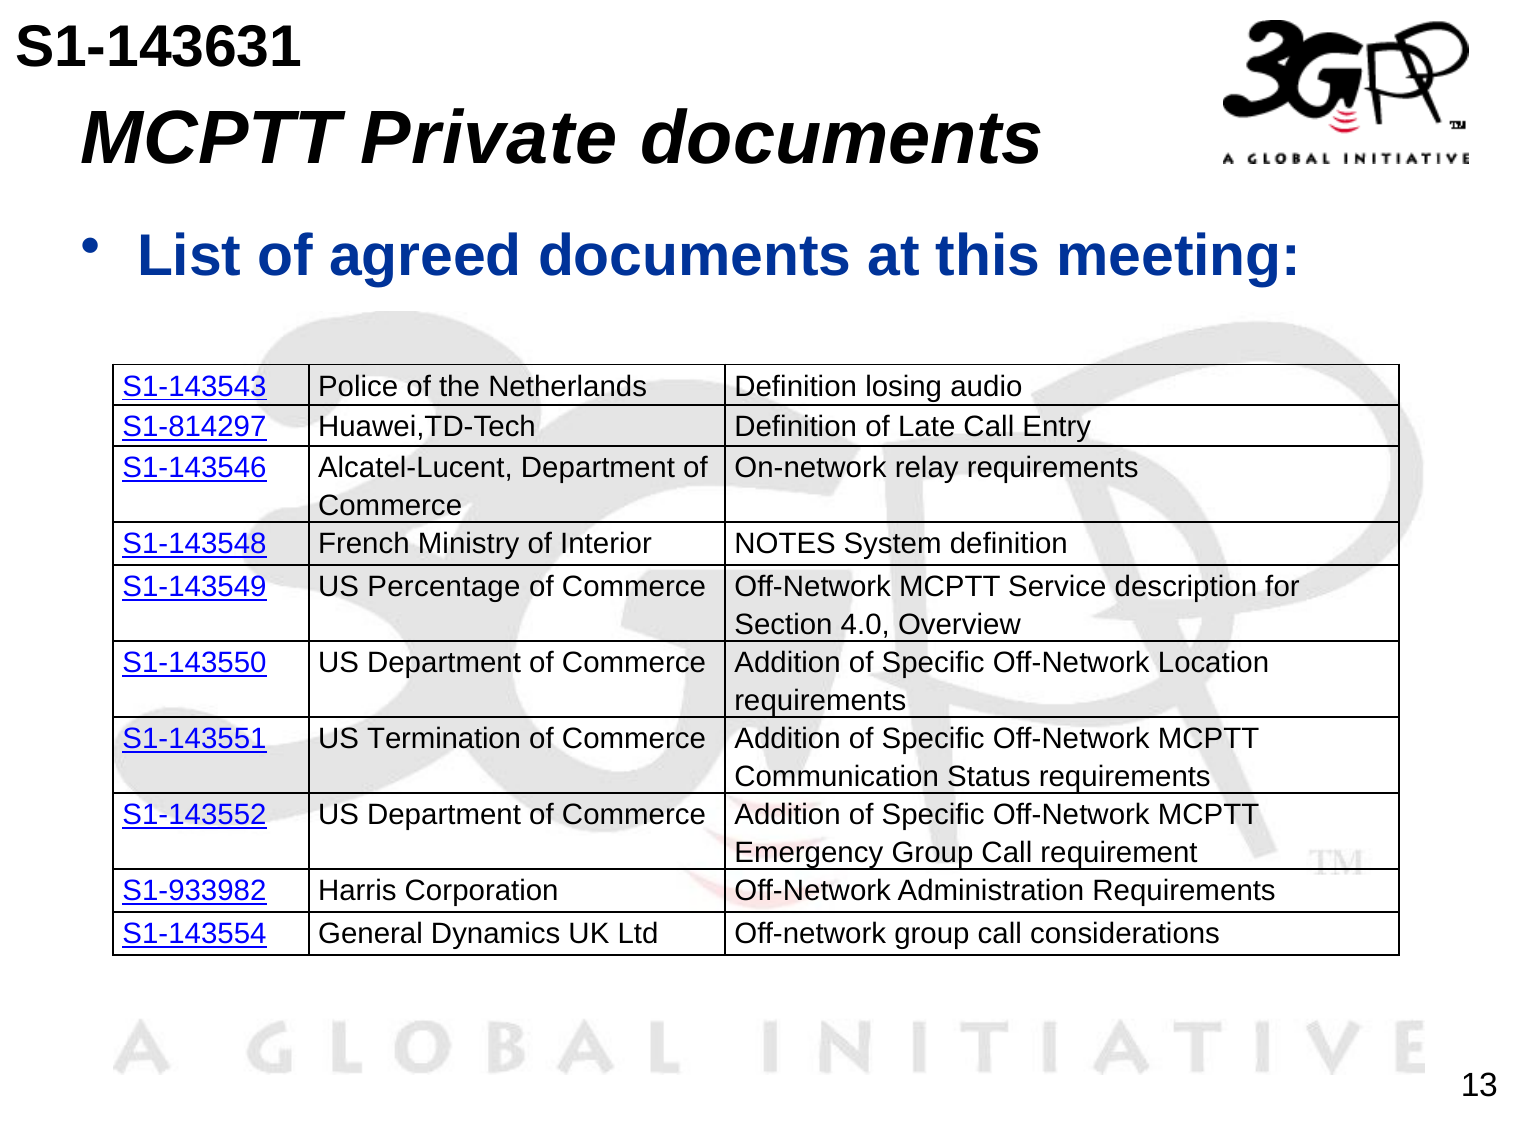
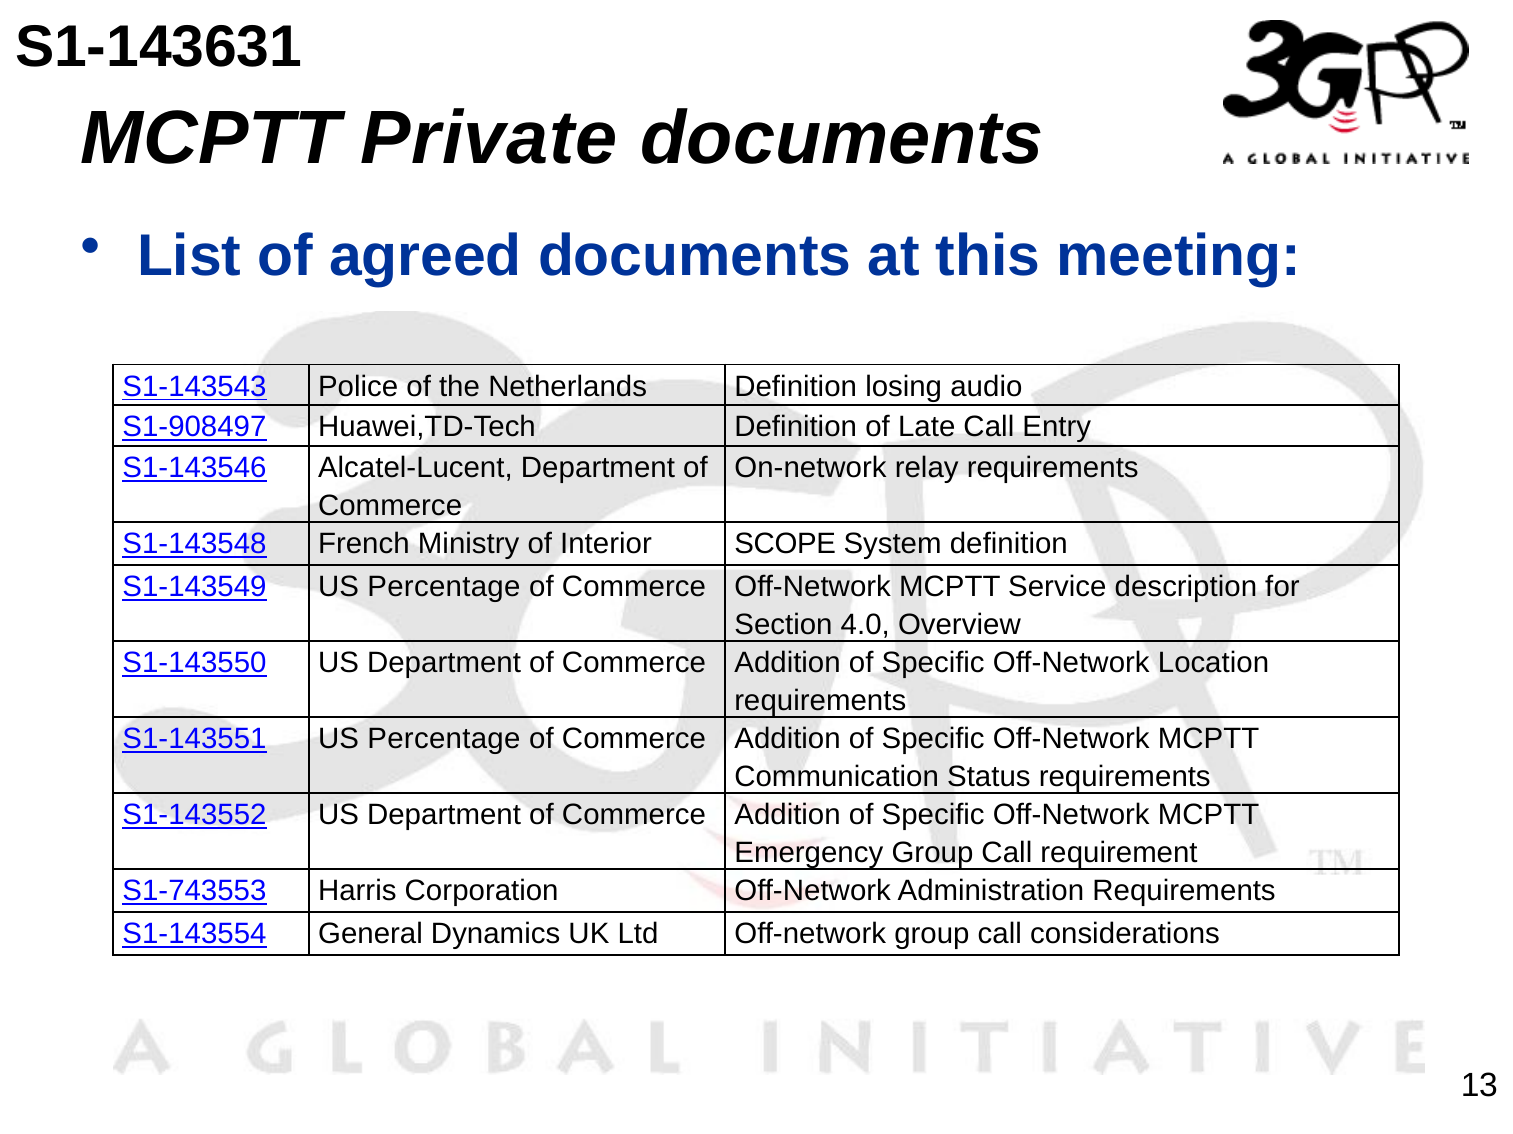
S1-814297: S1-814297 -> S1-908497 (194, 427)
NOTES: NOTES -> SCOPE (785, 544)
S1-143551 US Termination: Termination -> Percentage (444, 739)
S1-933982: S1-933982 -> S1-743553 (194, 891)
